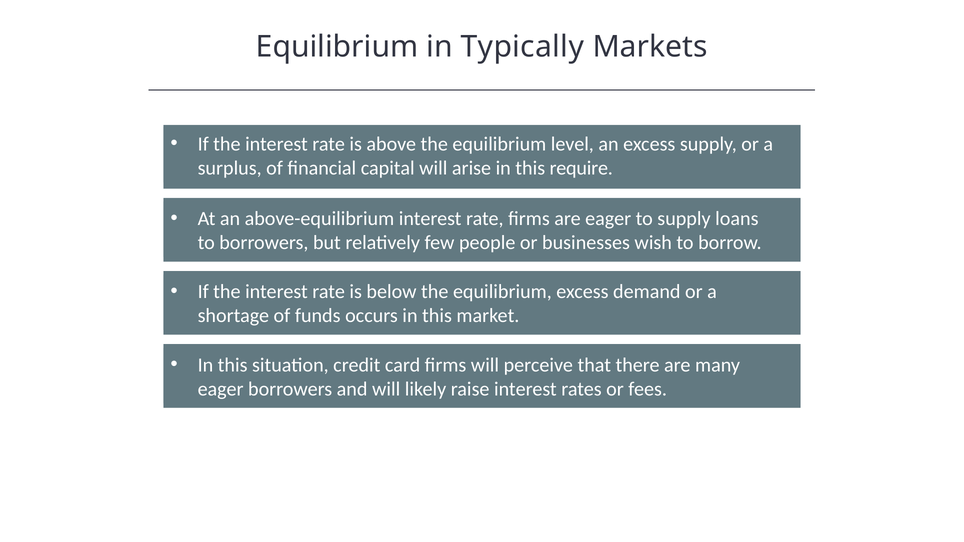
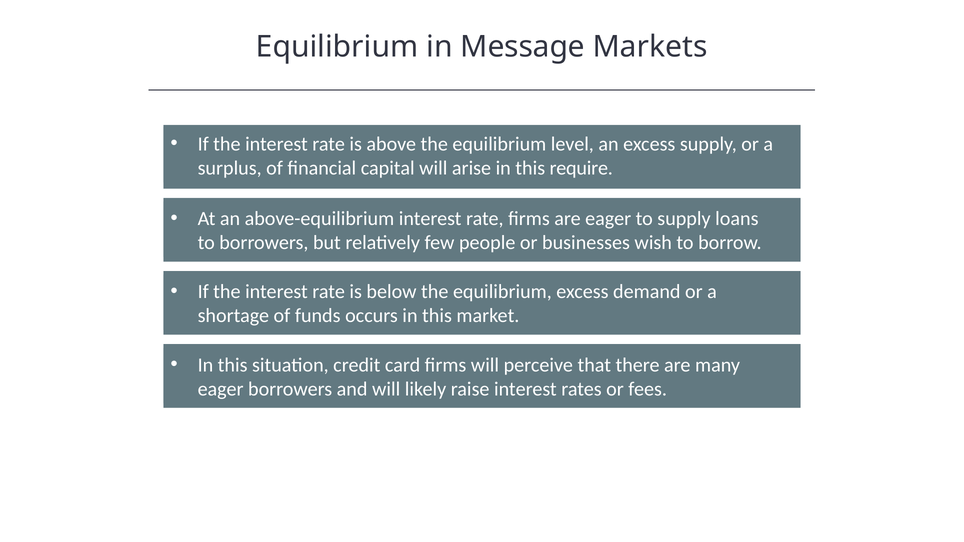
Typically: Typically -> Message (523, 47)
